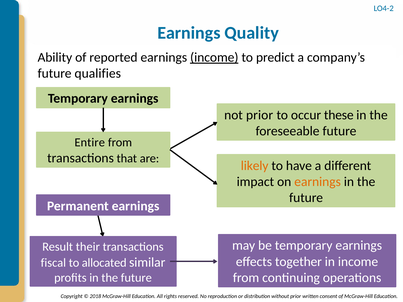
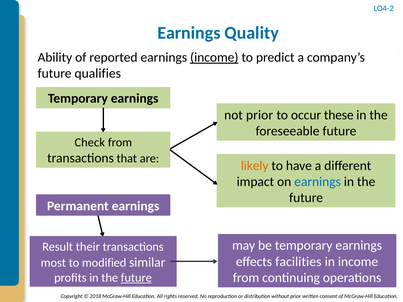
Entire: Entire -> Check (90, 143)
earnings colour: orange -> blue (318, 182)
together: together -> facilities (298, 262)
fiscal: fiscal -> most (53, 263)
allocated: allocated -> modified (104, 263)
future underline: none -> present (136, 278)
